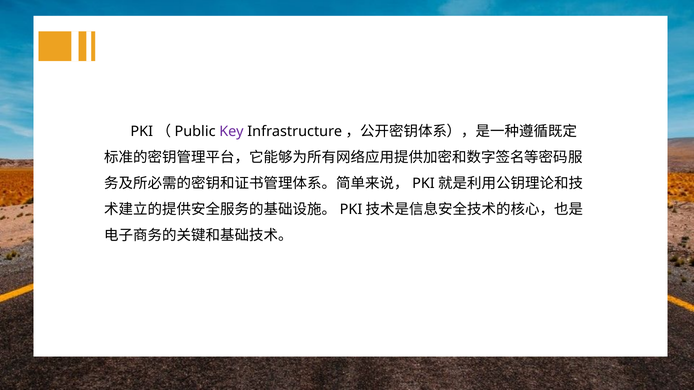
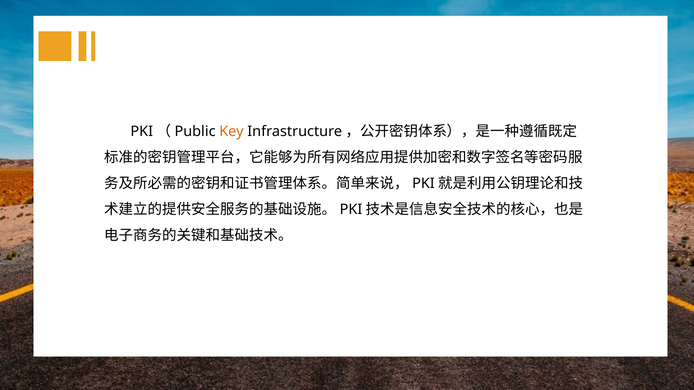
Key colour: purple -> orange (231, 132)
